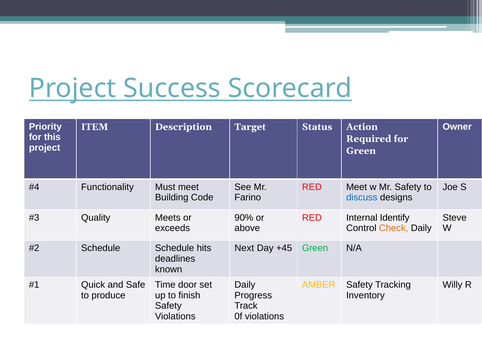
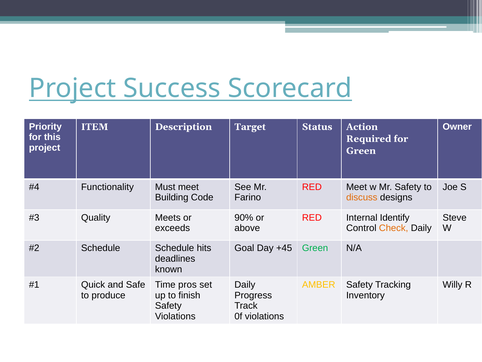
discuss colour: blue -> orange (362, 197)
Next: Next -> Goal (244, 248)
door: door -> pros (187, 284)
